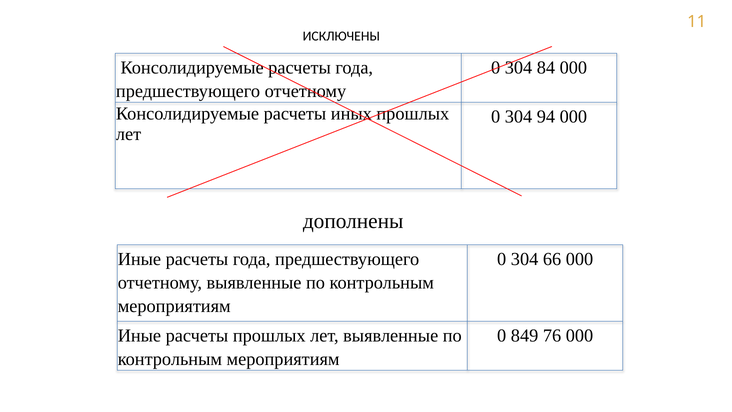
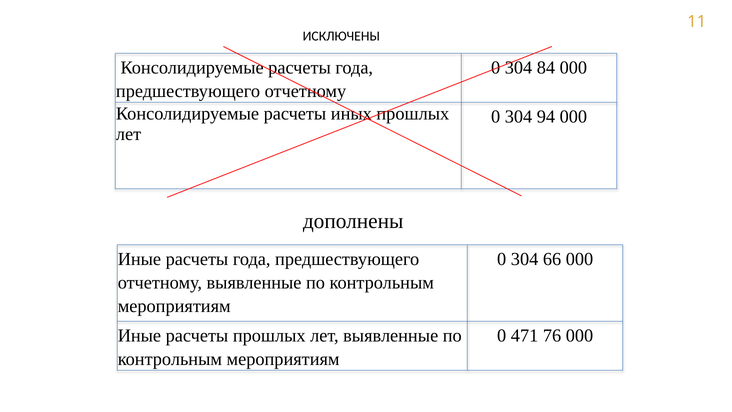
849: 849 -> 471 (525, 336)
